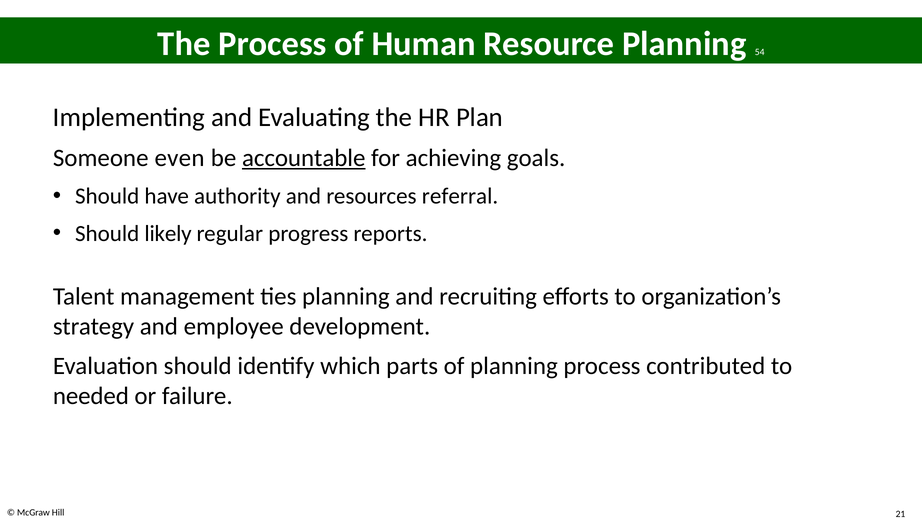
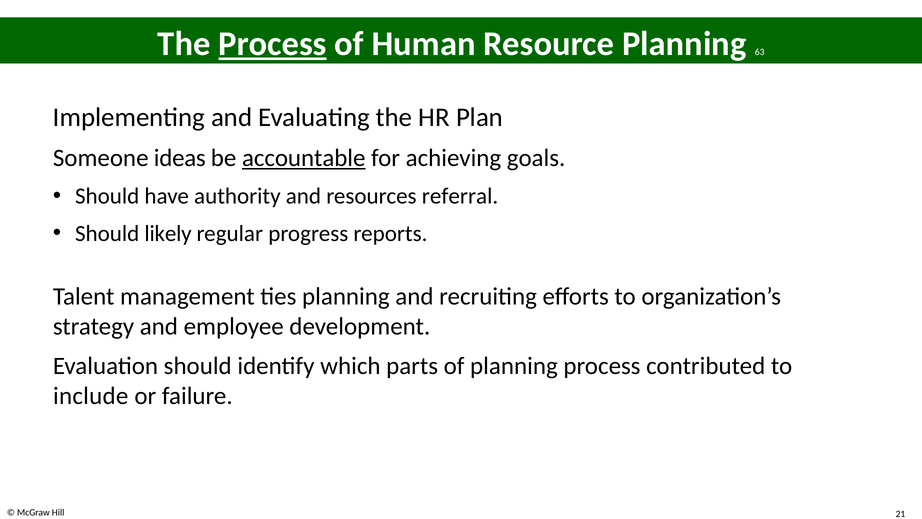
Process underline: none -> present (272, 44)
54: 54 -> 63 (760, 52)
even: even -> ideas (180, 158)
needed: needed -> include (91, 396)
